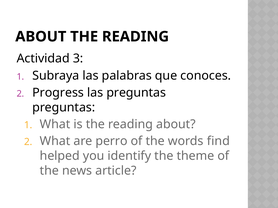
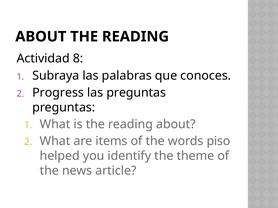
3: 3 -> 8 (78, 59)
perro: perro -> items (111, 141)
find: find -> piso (219, 141)
